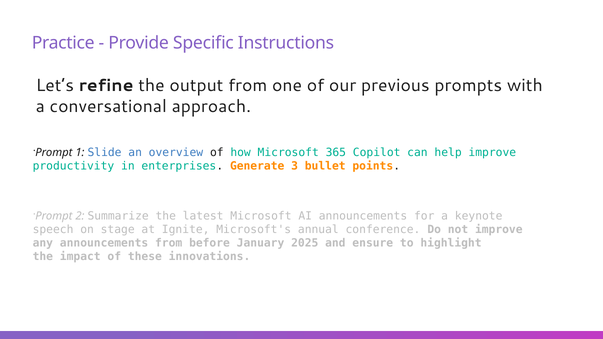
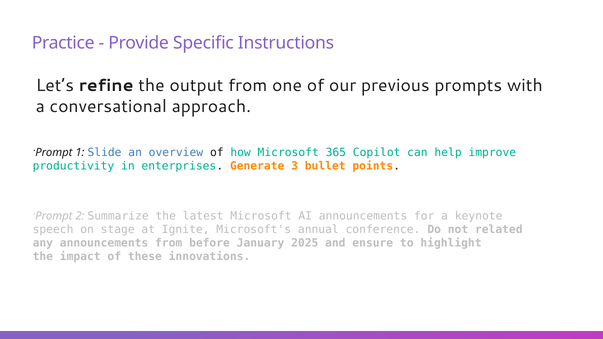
not improve: improve -> related (499, 230)
